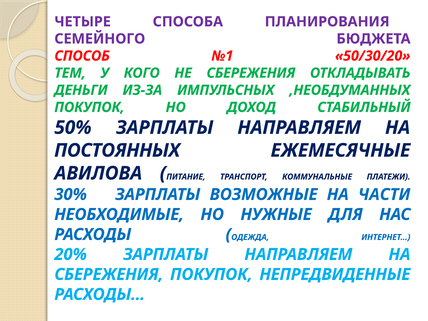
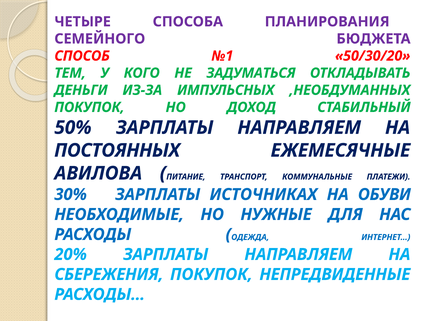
НЕ СБЕРЕЖЕНИЯ: СБЕРЕЖЕНИЯ -> ЗАДУМАТЬСЯ (251, 73)
ВОЗМОЖНЫЕ: ВОЗМОЖНЫЕ -> ИСТОЧНИКАХ (263, 194)
ЧАСТИ: ЧАСТИ -> ОБУВИ (384, 194)
